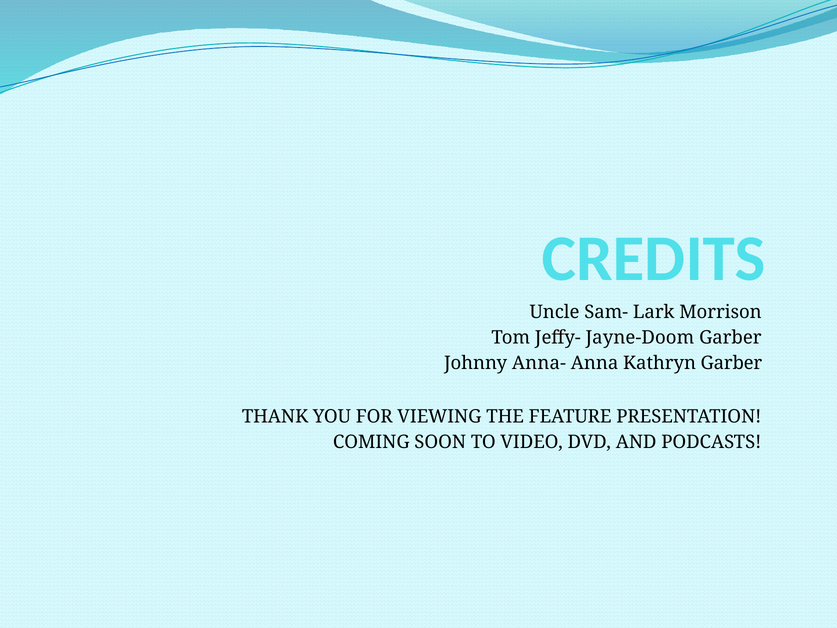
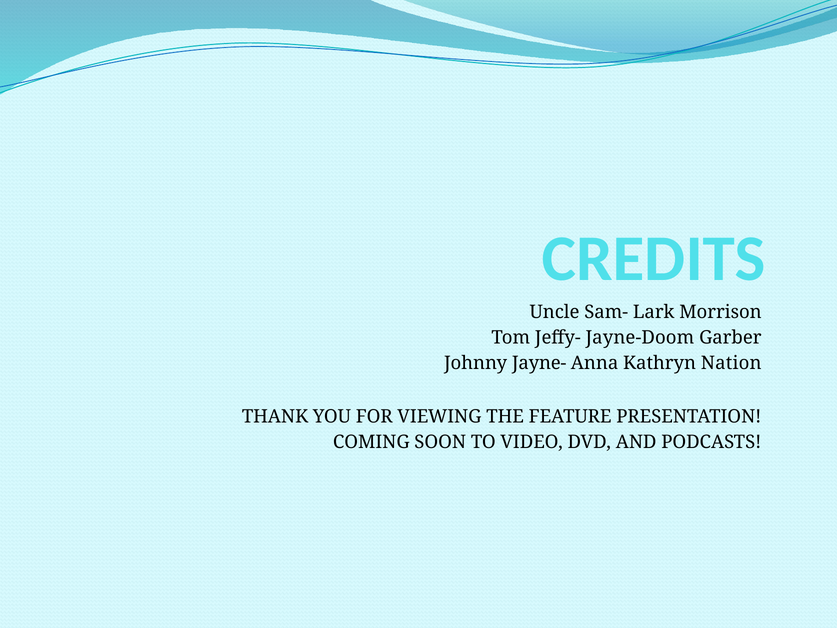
Anna-: Anna- -> Jayne- (539, 363)
Kathryn Garber: Garber -> Nation (731, 363)
